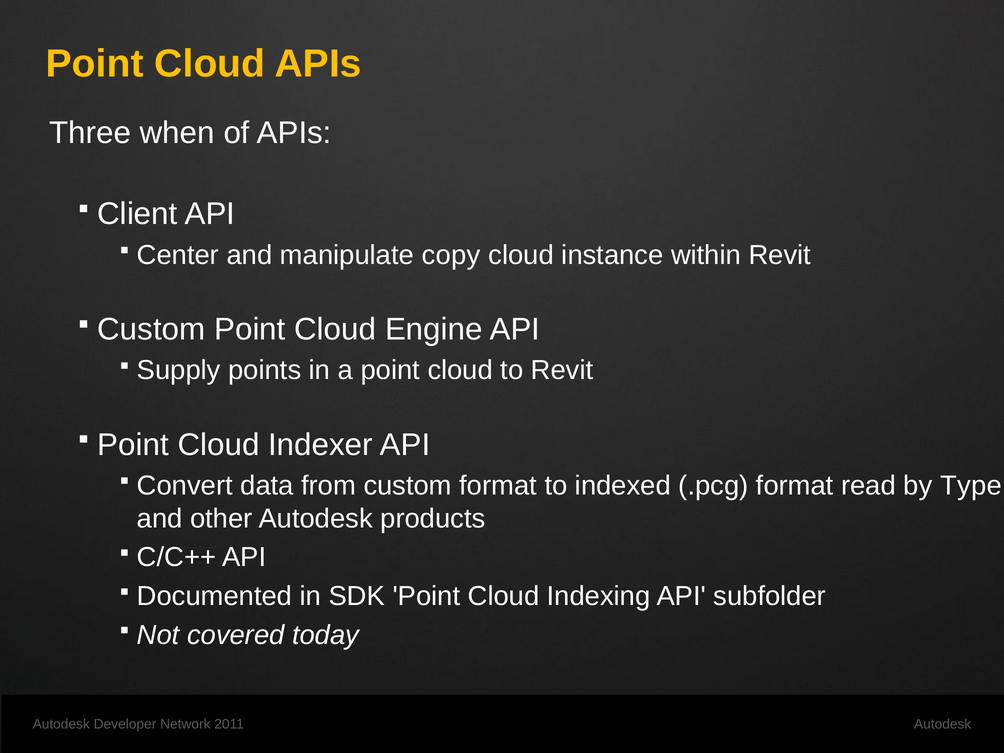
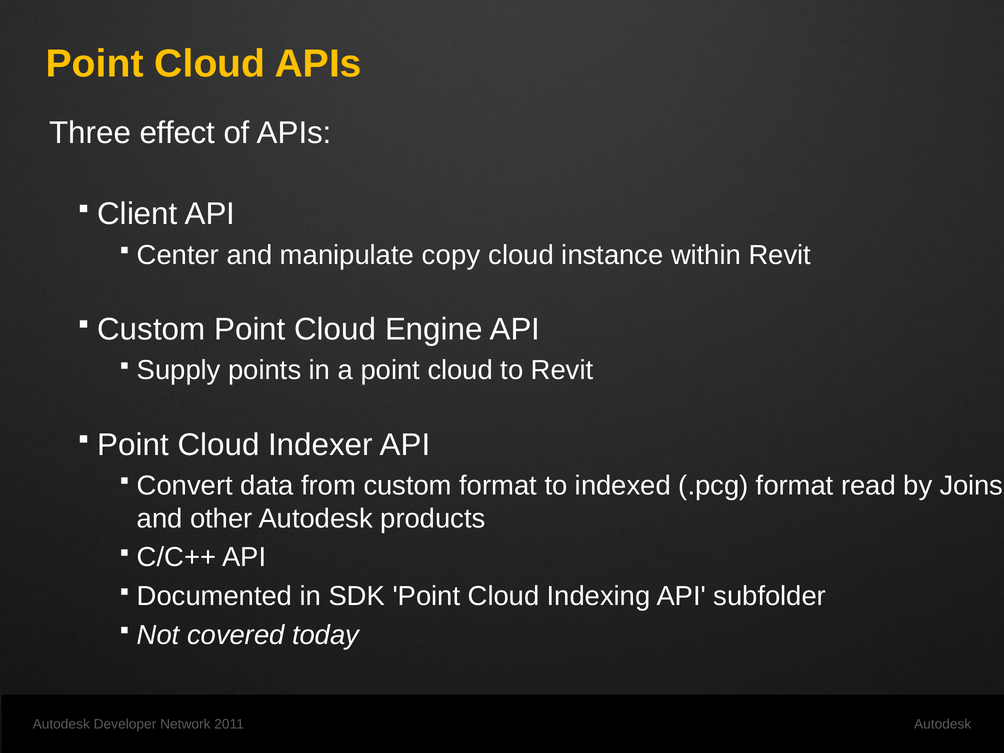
when: when -> effect (177, 133)
Type: Type -> Joins (971, 486)
